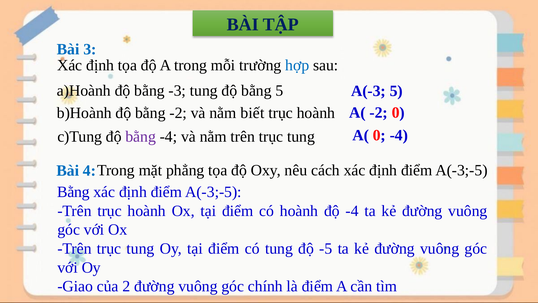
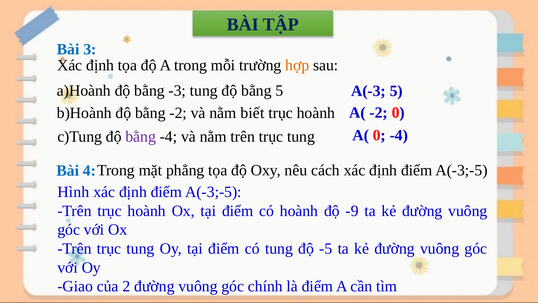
hợp colour: blue -> orange (297, 65)
Bằng: Bằng -> Hình (73, 192)
độ -4: -4 -> -9 (352, 211)
